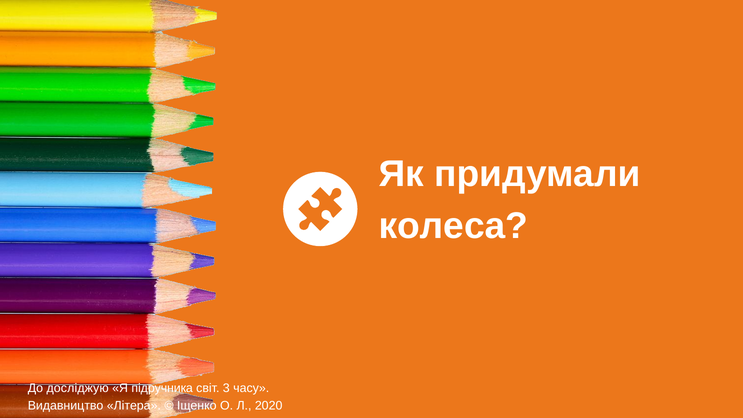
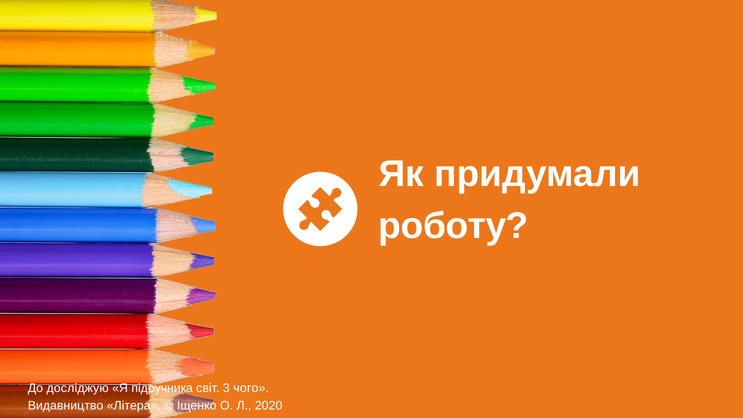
колеса: колеса -> роботу (454, 226)
часу: часу -> чого (251, 388)
